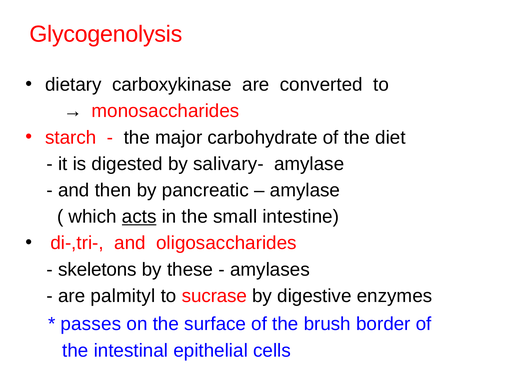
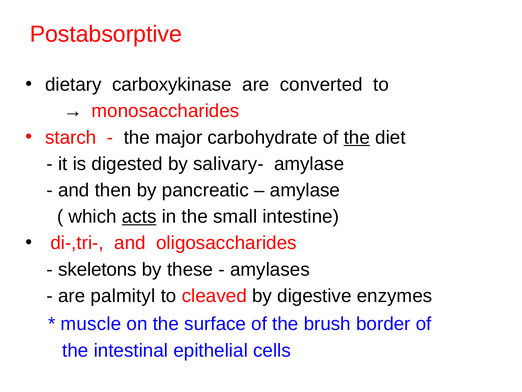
Glycogenolysis: Glycogenolysis -> Postabsorptive (106, 34)
the underline: none -> present (357, 137)
sucrase: sucrase -> cleaved (214, 295)
passes: passes -> muscle (91, 324)
